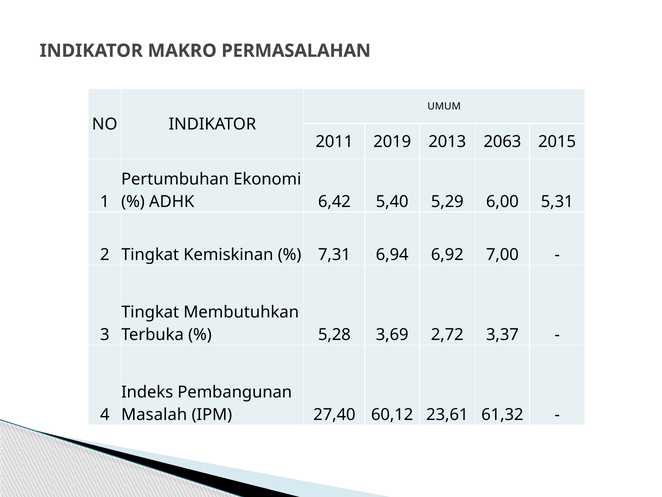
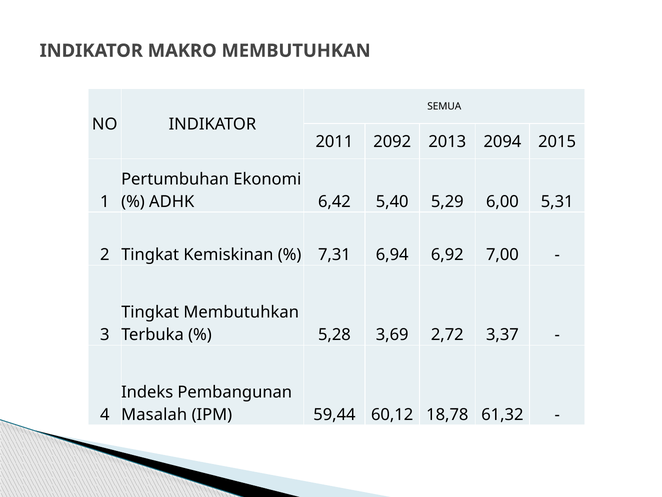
MAKRO PERMASALAHAN: PERMASALAHAN -> MEMBUTUHKAN (296, 51)
UMUM: UMUM -> SEMUA (444, 106)
2019: 2019 -> 2092 (392, 142)
2063: 2063 -> 2094 (502, 142)
27,40: 27,40 -> 59,44 (334, 414)
23,61: 23,61 -> 18,78 (447, 414)
